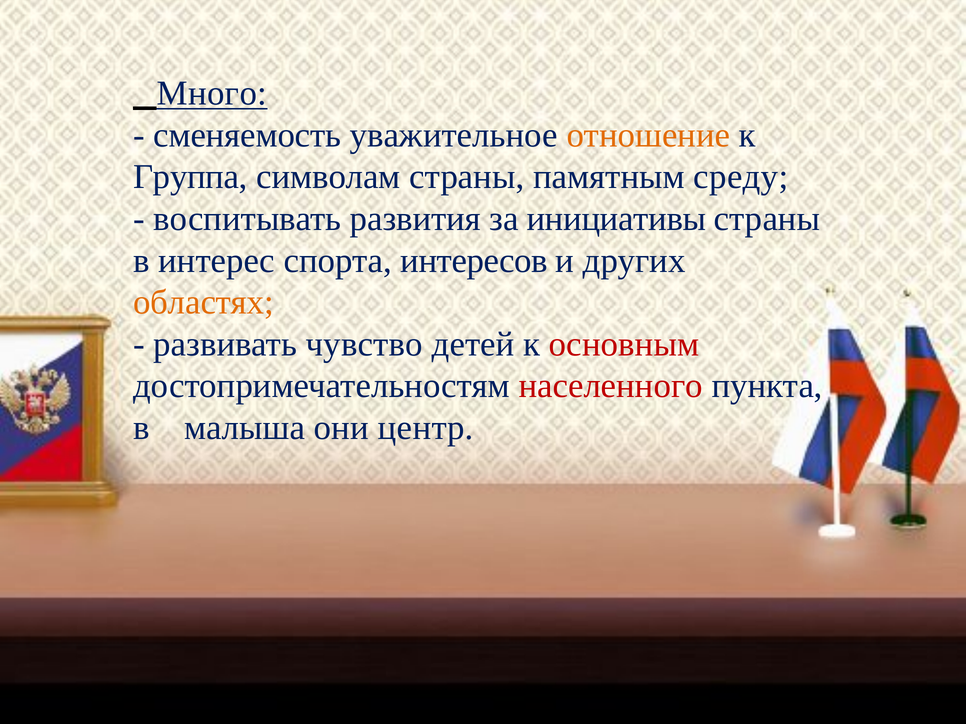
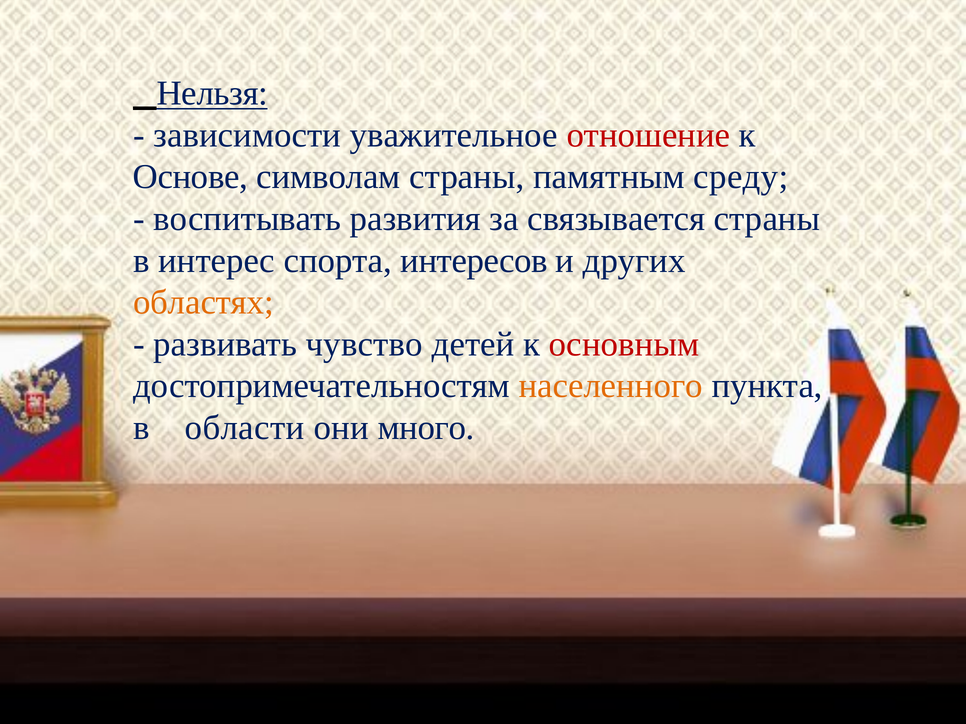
Много: Много -> Нельзя (212, 93)
сменяемость: сменяемость -> зависимости (247, 135)
отношение colour: orange -> red (648, 135)
Группа: Группа -> Основе (190, 177)
инициативы: инициативы -> связывается (616, 219)
населенного colour: red -> orange (611, 386)
малыша: малыша -> области (245, 428)
центр: центр -> много (426, 428)
